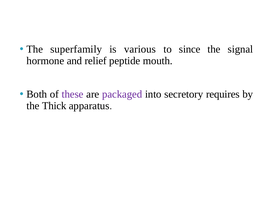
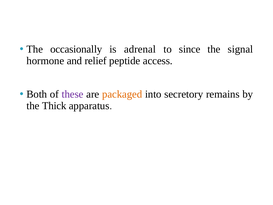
superfamily: superfamily -> occasionally (76, 49)
various: various -> adrenal (140, 49)
mouth: mouth -> access (158, 61)
packaged colour: purple -> orange (122, 94)
requires: requires -> remains (223, 94)
